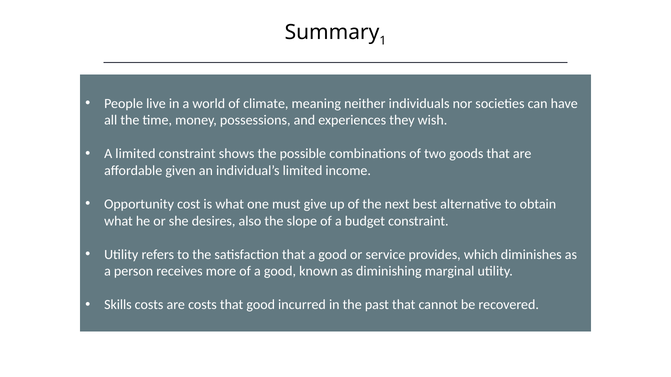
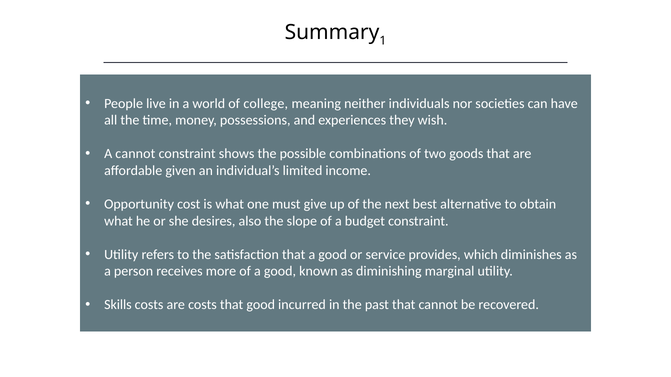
climate: climate -> college (266, 104)
A limited: limited -> cannot (135, 154)
